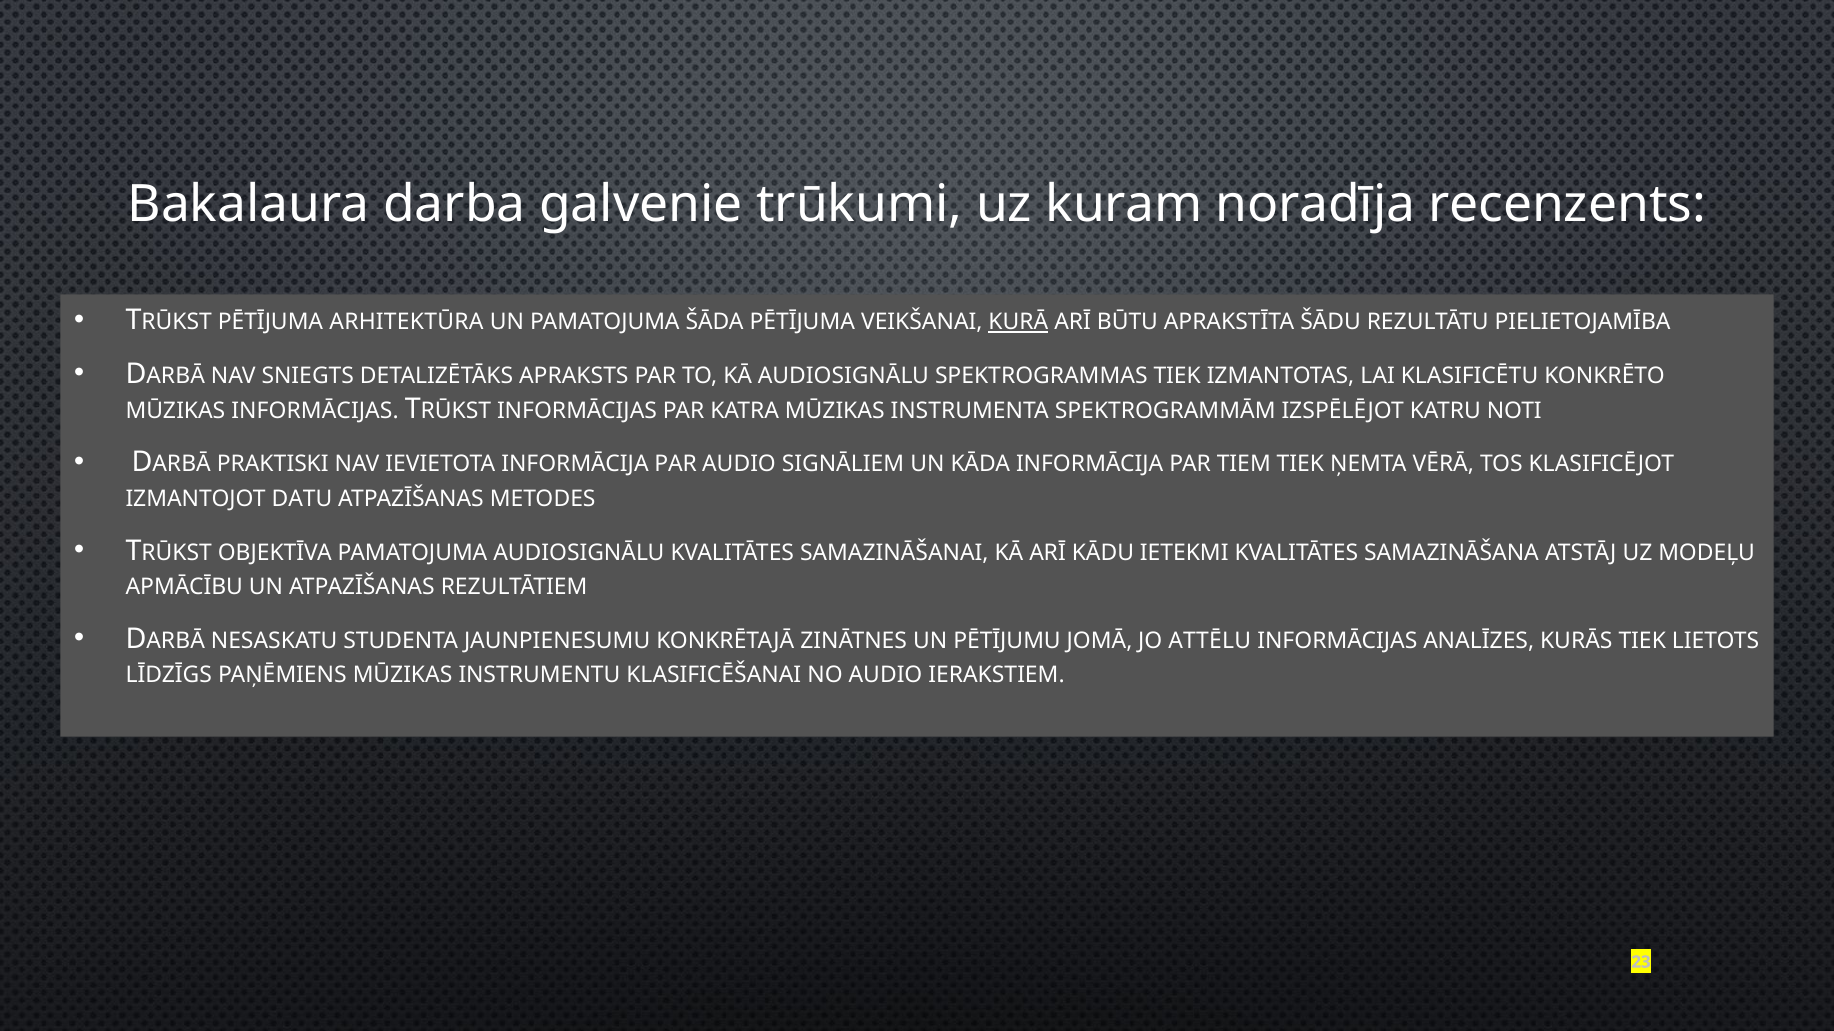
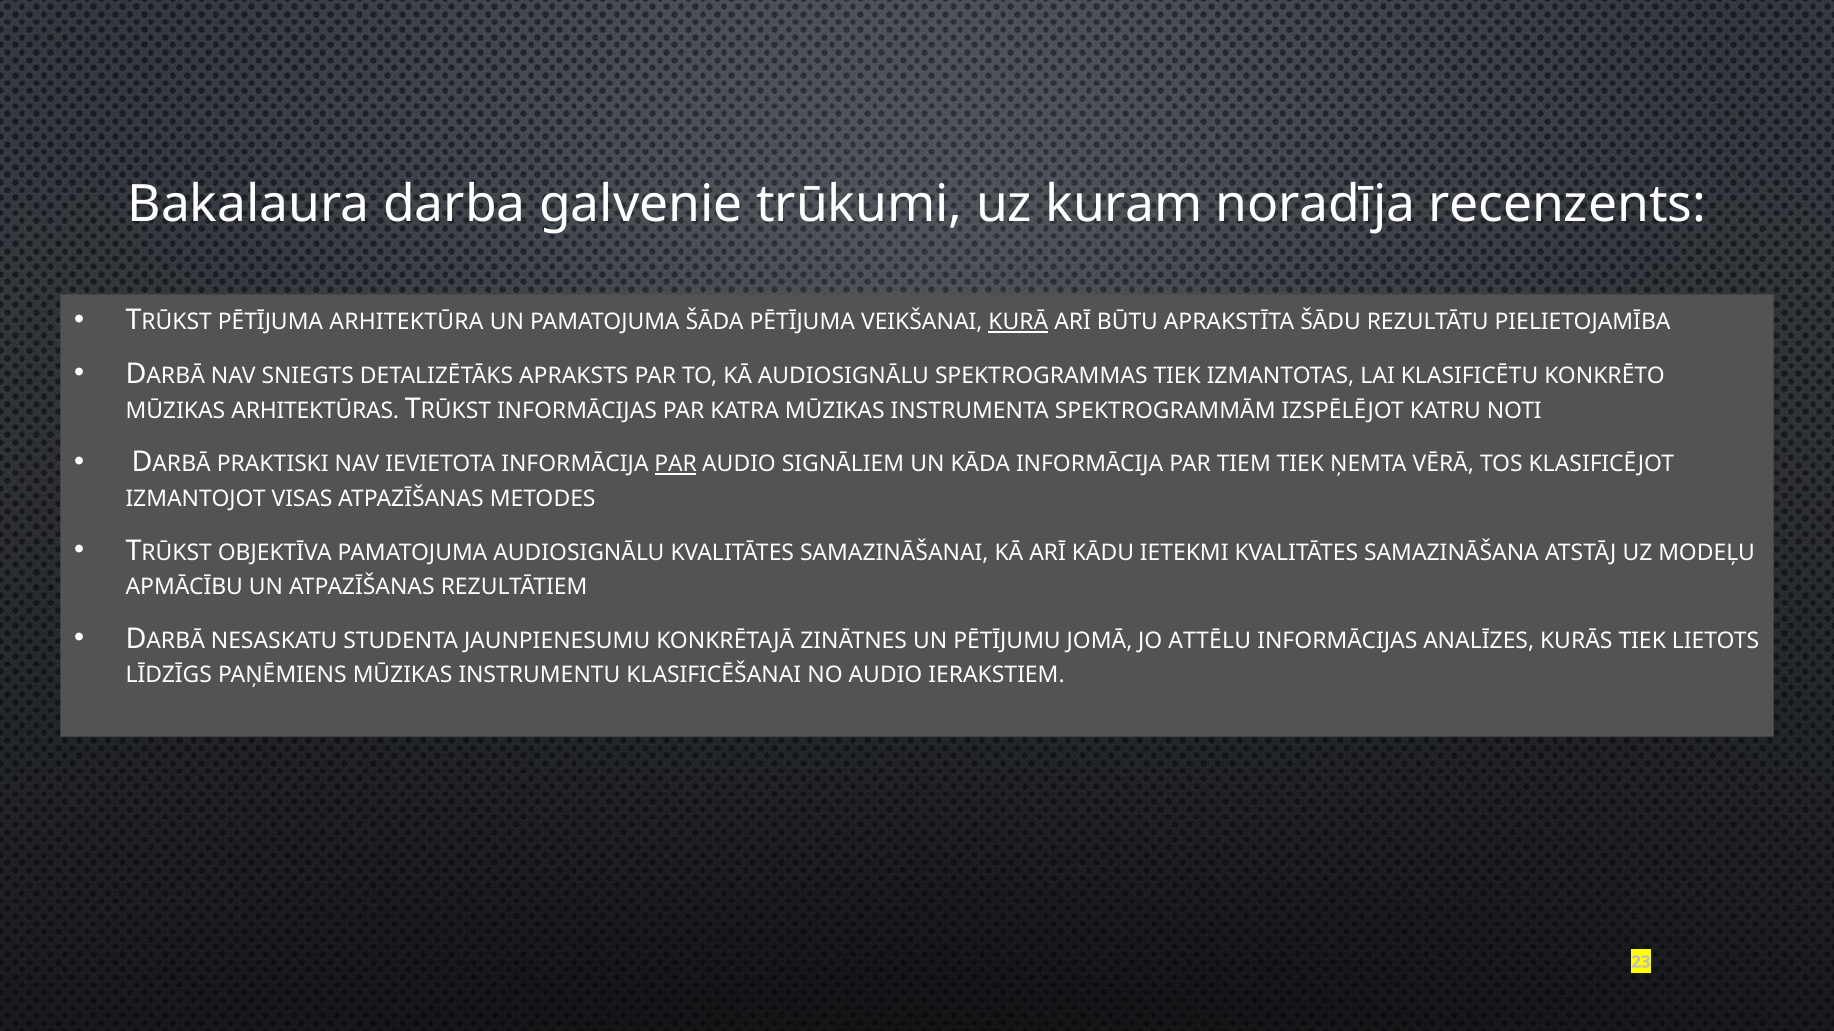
MŪZIKAS INFORMĀCIJAS: INFORMĀCIJAS -> ARHITEKTŪRAS (315, 411)
PAR underline: none -> present (676, 465)
DATU: DATU -> VISAS (302, 499)
